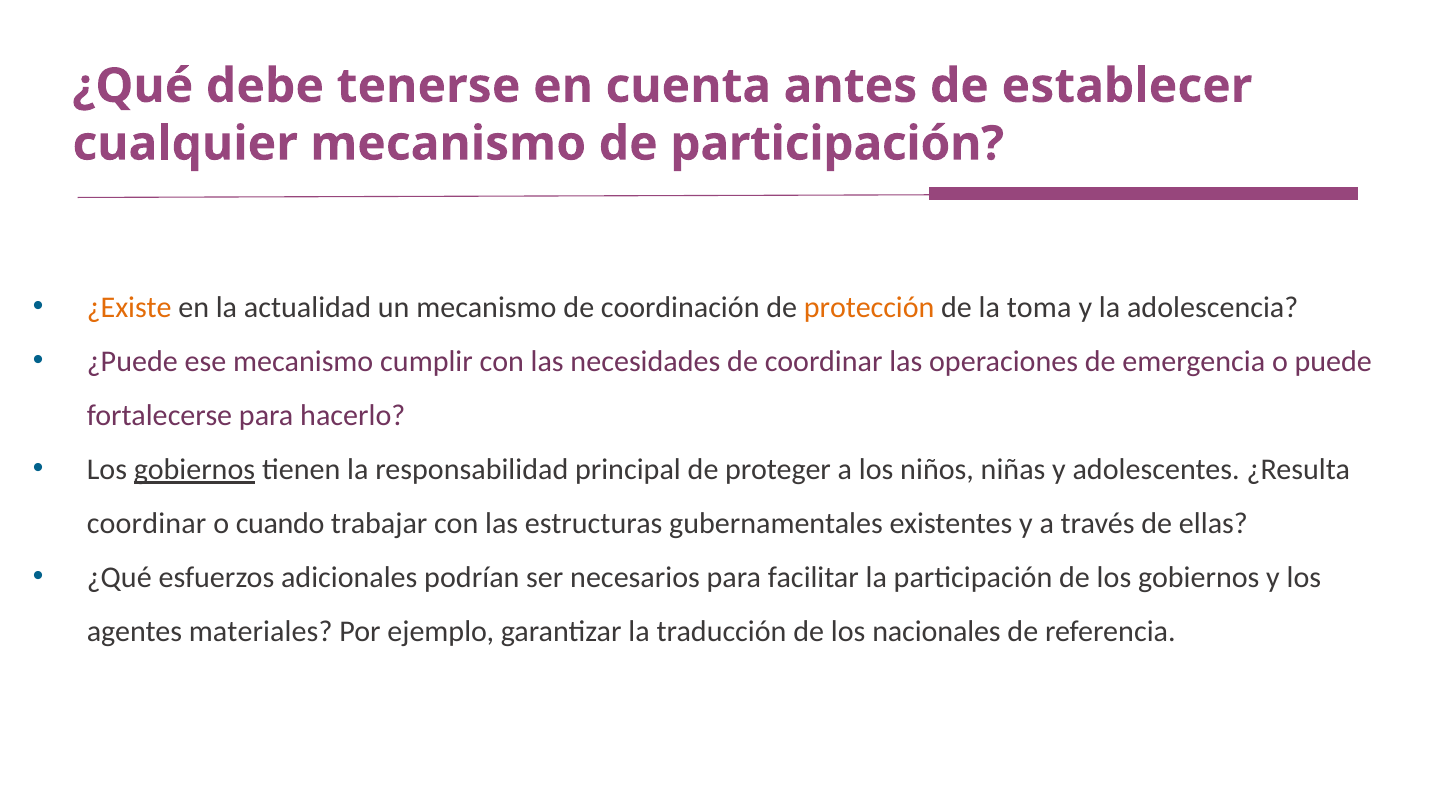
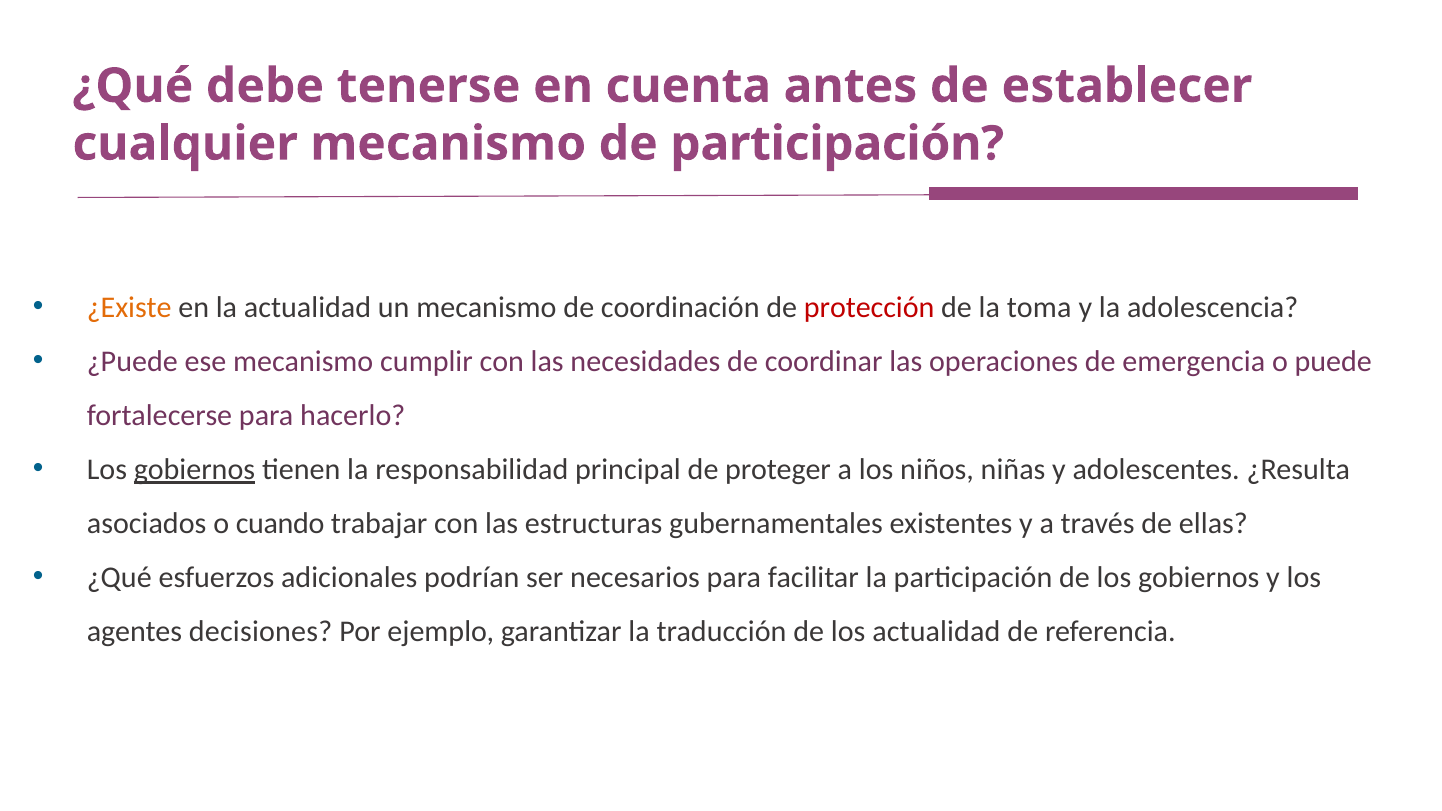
protección colour: orange -> red (869, 307)
coordinar: coordinar -> asociados (147, 524)
materiales: materiales -> decisiones (261, 632)
los nacionales: nacionales -> actualidad (936, 632)
